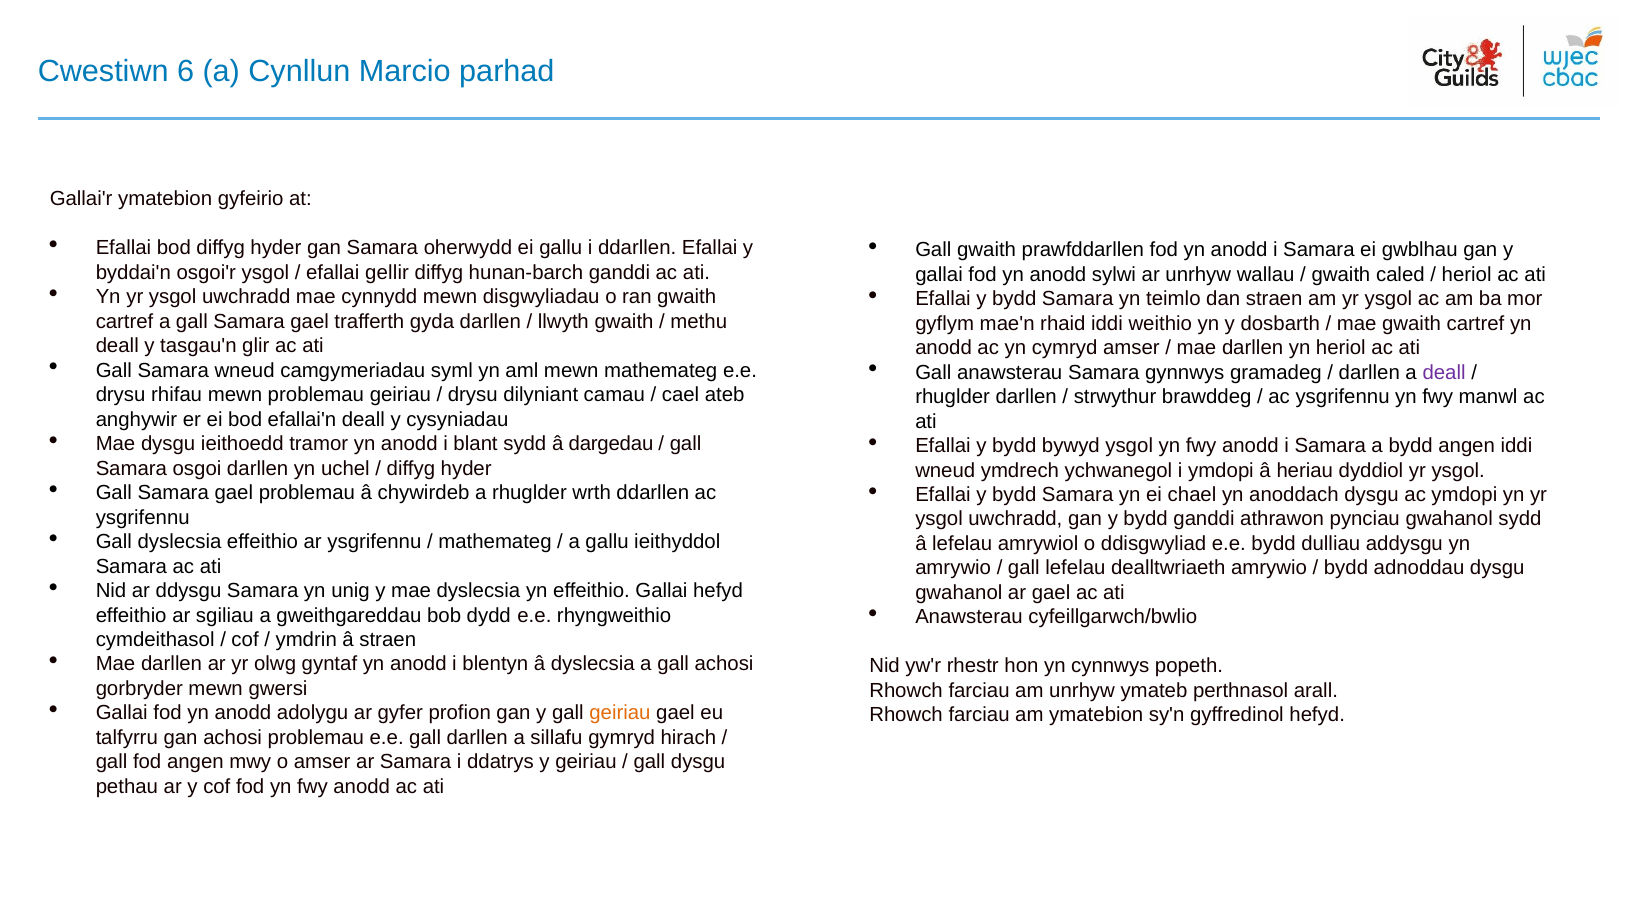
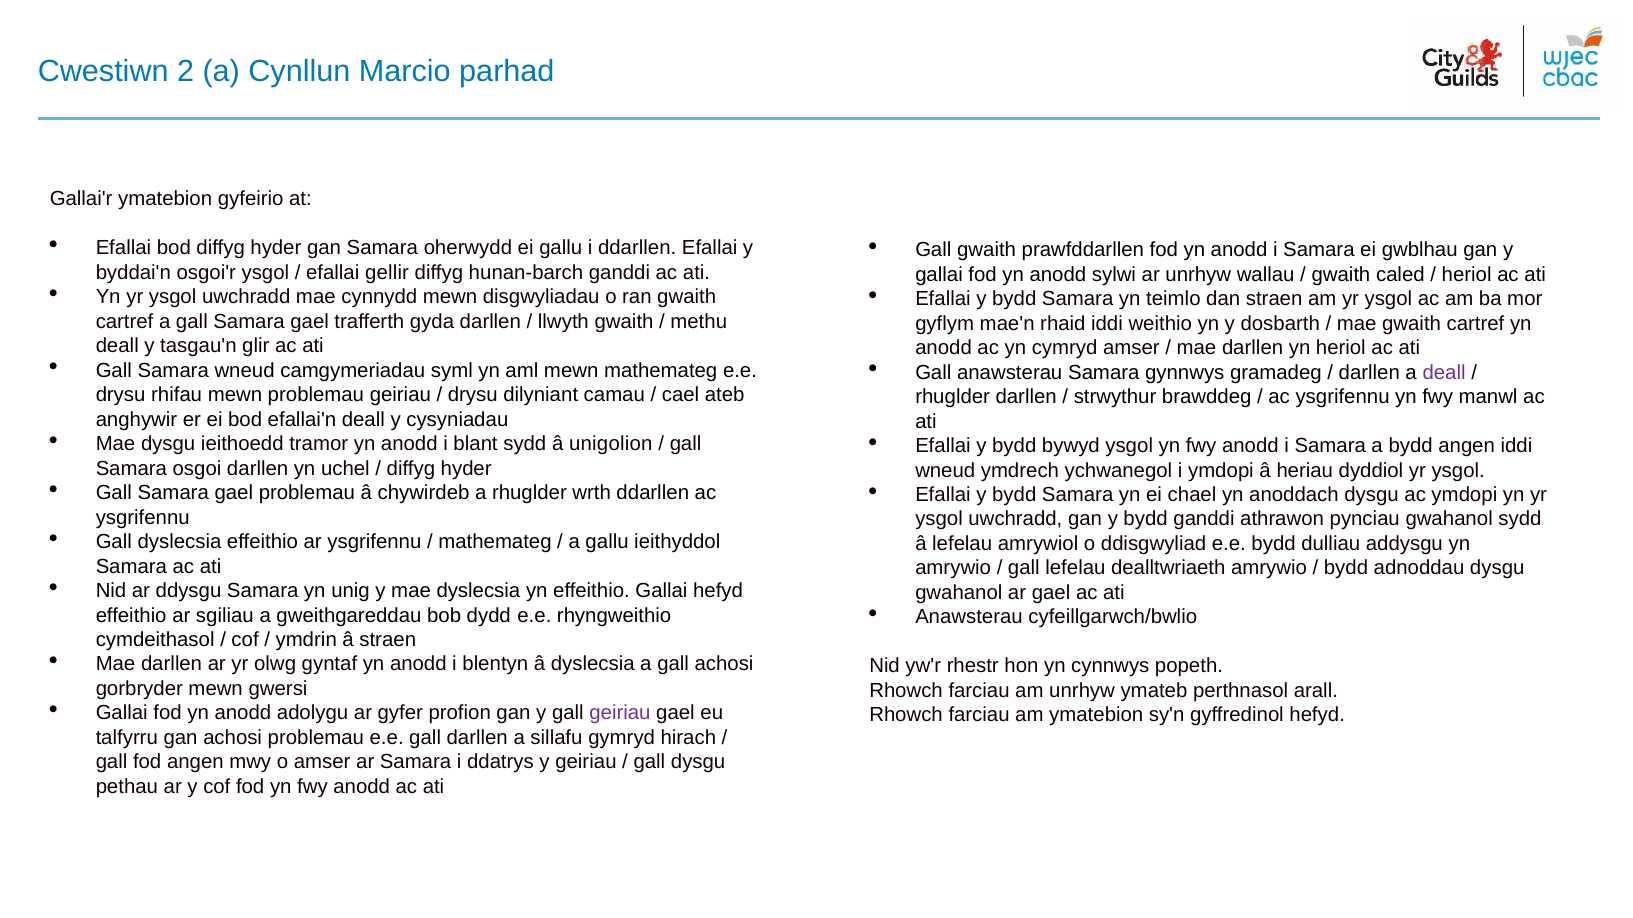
6: 6 -> 2 (186, 71)
dargedau: dargedau -> unigolion (611, 444)
geiriau colour: orange -> purple (620, 714)
